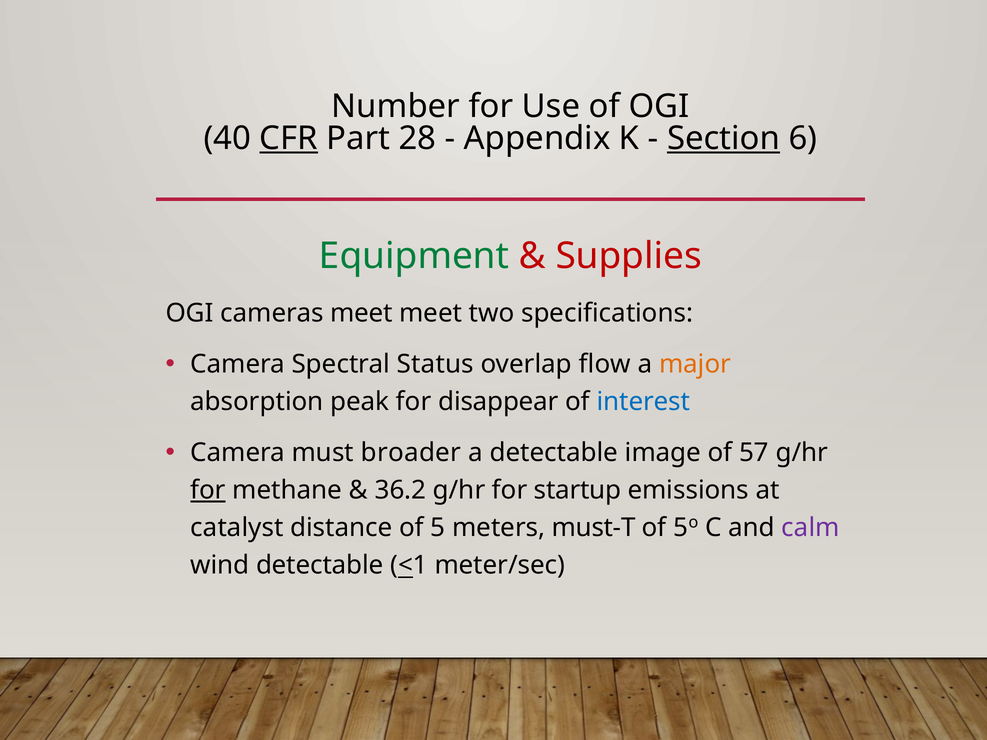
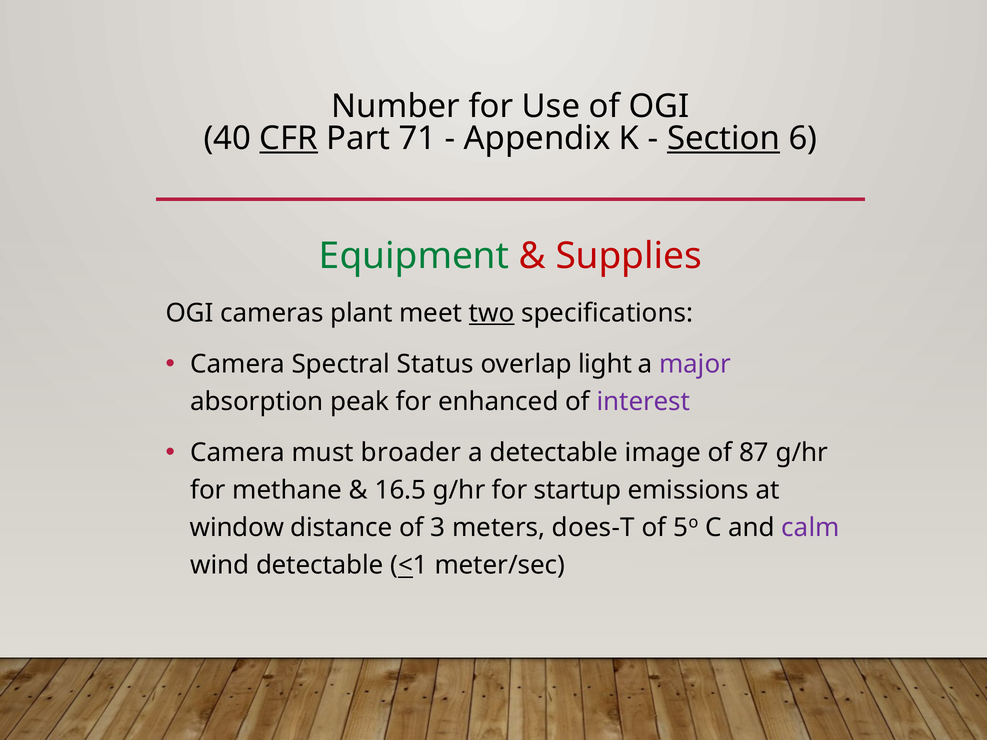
28: 28 -> 71 (418, 138)
cameras meet: meet -> plant (361, 313)
two underline: none -> present (492, 313)
flow: flow -> light (605, 364)
major colour: orange -> purple (695, 364)
disappear: disappear -> enhanced (498, 402)
interest colour: blue -> purple (643, 402)
57: 57 -> 87 (754, 453)
for underline: present -> none (208, 490)
36.2: 36.2 -> 16.5 (400, 490)
catalyst: catalyst -> window (237, 528)
5: 5 -> 3 (438, 528)
must-T: must-T -> does-T (593, 528)
